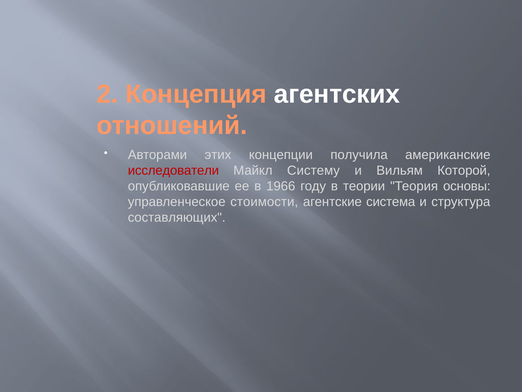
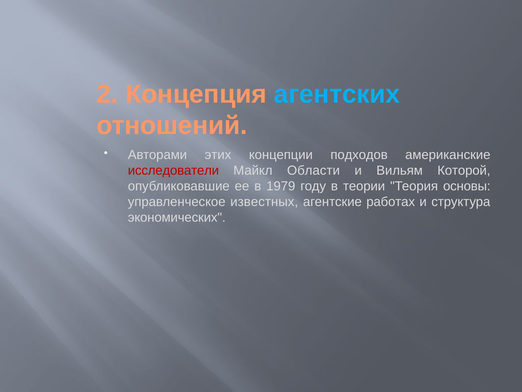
агентских colour: white -> light blue (337, 94)
получила: получила -> подходов (359, 155)
Систему: Систему -> Области (313, 170)
1966: 1966 -> 1979 (281, 186)
стоимости: стоимости -> известных (264, 201)
система: система -> работах (391, 201)
составляющих: составляющих -> экономических (177, 217)
